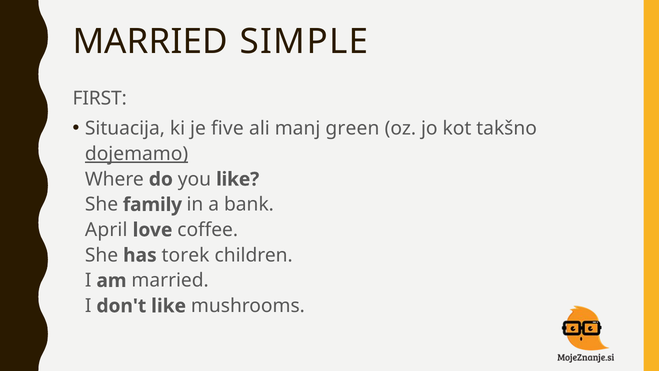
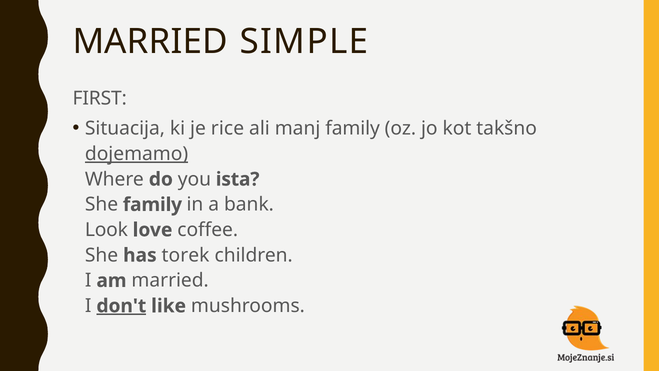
five: five -> rice (227, 129)
manj green: green -> family (353, 129)
you like: like -> ista (238, 179)
April: April -> Look (106, 230)
don't underline: none -> present (121, 306)
